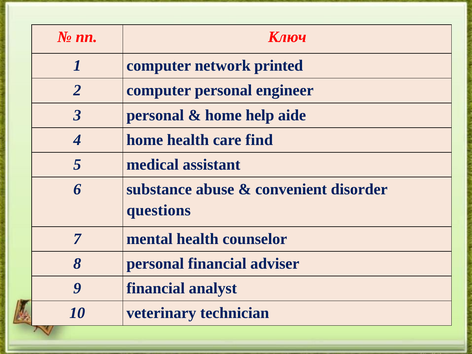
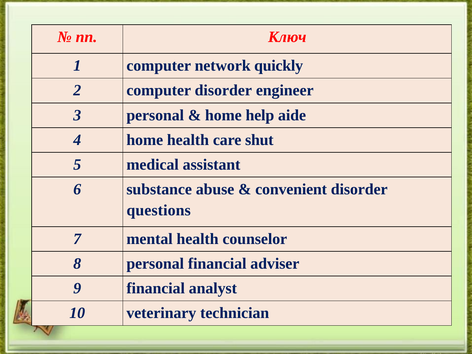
printed: printed -> quickly (279, 66)
computer personal: personal -> disorder (223, 90)
find: find -> shut (259, 140)
